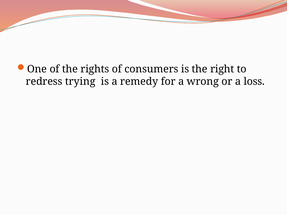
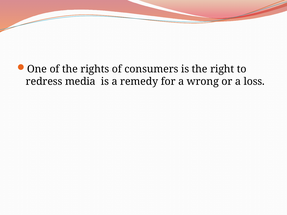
trying: trying -> media (80, 82)
